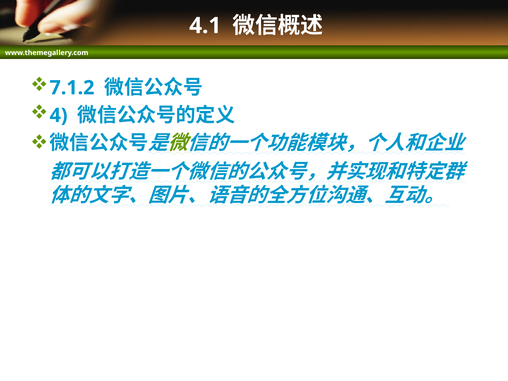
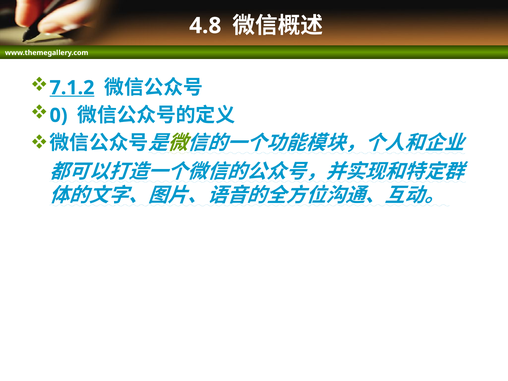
4.1: 4.1 -> 4.8 (205, 26)
7.1.2 underline: none -> present (72, 88)
4: 4 -> 0 (59, 115)
